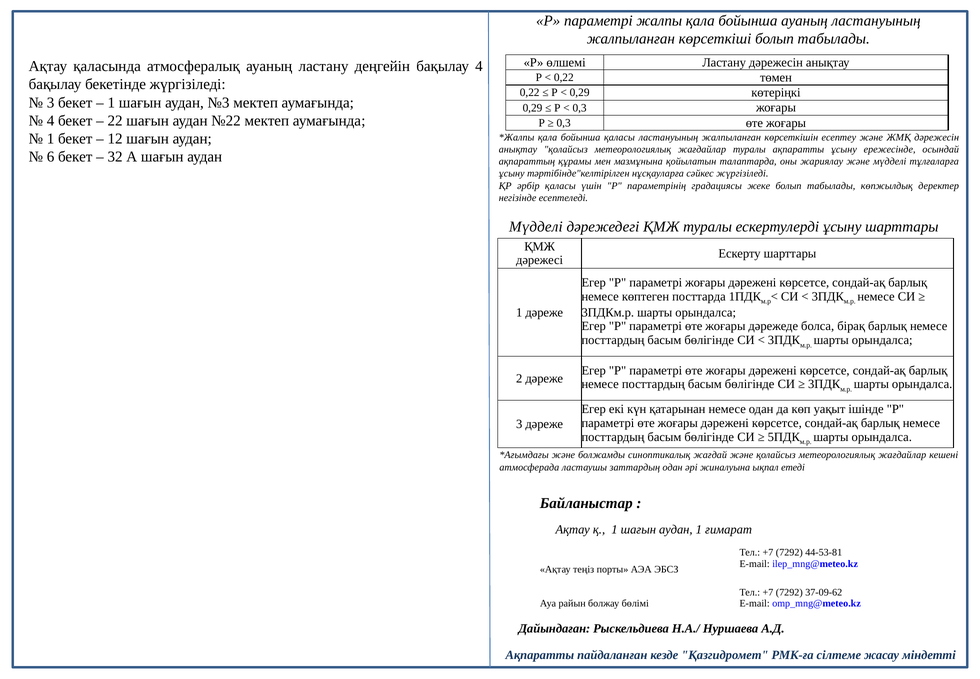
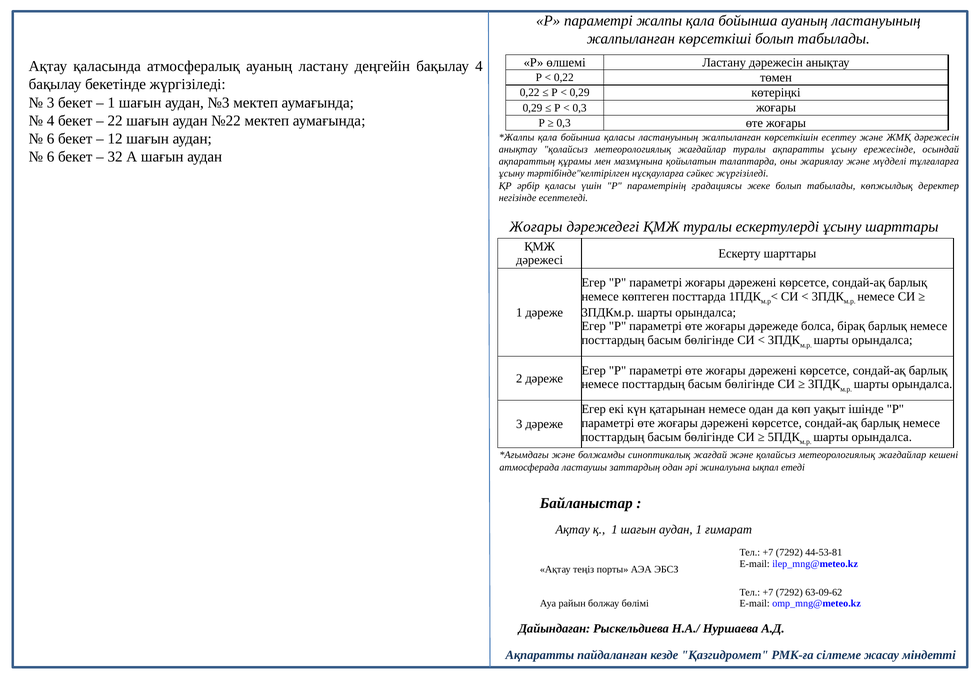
1: 1 -> 6 (51, 139)
Мүдделі: Мүдделі -> Жоғары (536, 227)
37-09-62: 37-09-62 -> 63-09-62 (824, 592)
